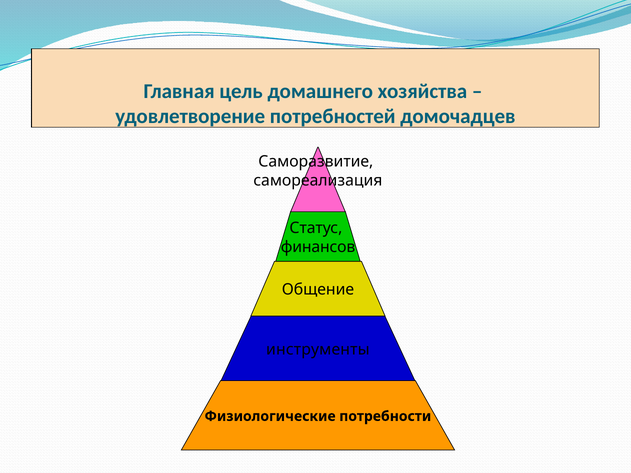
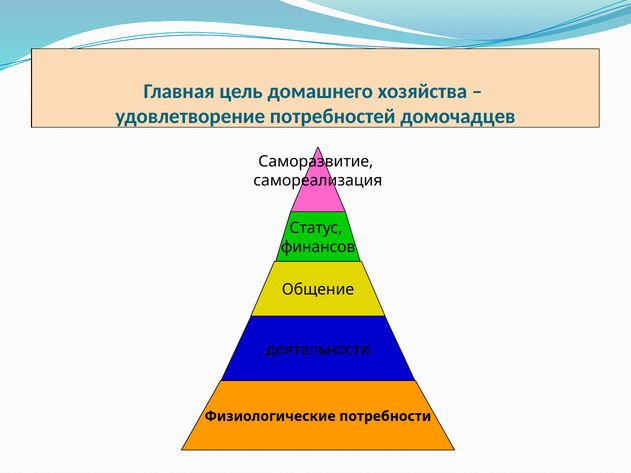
инструменты: инструменты -> деятельности (318, 350)
